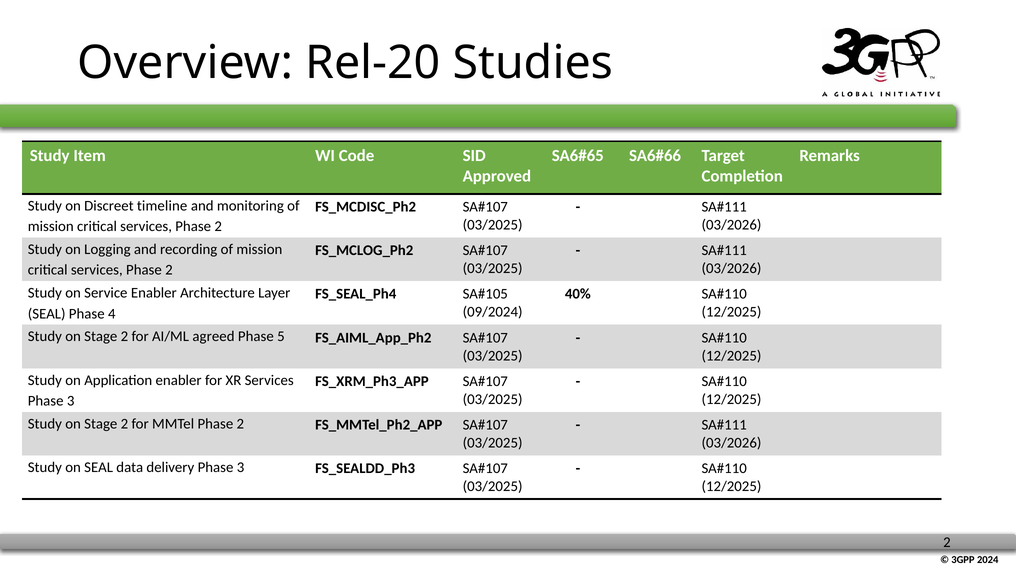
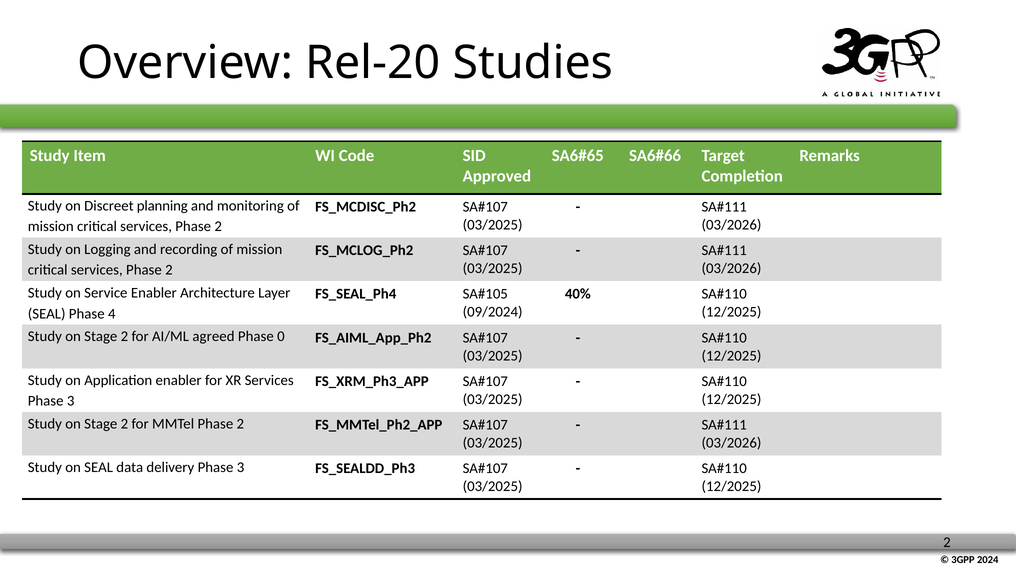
timeline: timeline -> planning (162, 206)
5: 5 -> 0 (281, 337)
